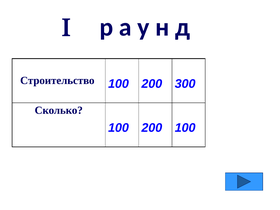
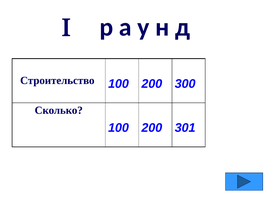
200 100: 100 -> 301 (185, 128)
